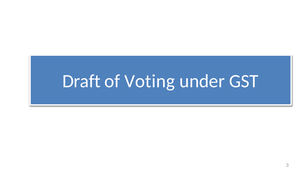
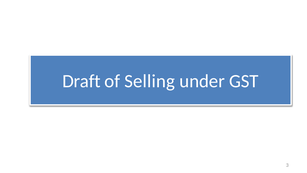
Voting: Voting -> Selling (150, 81)
